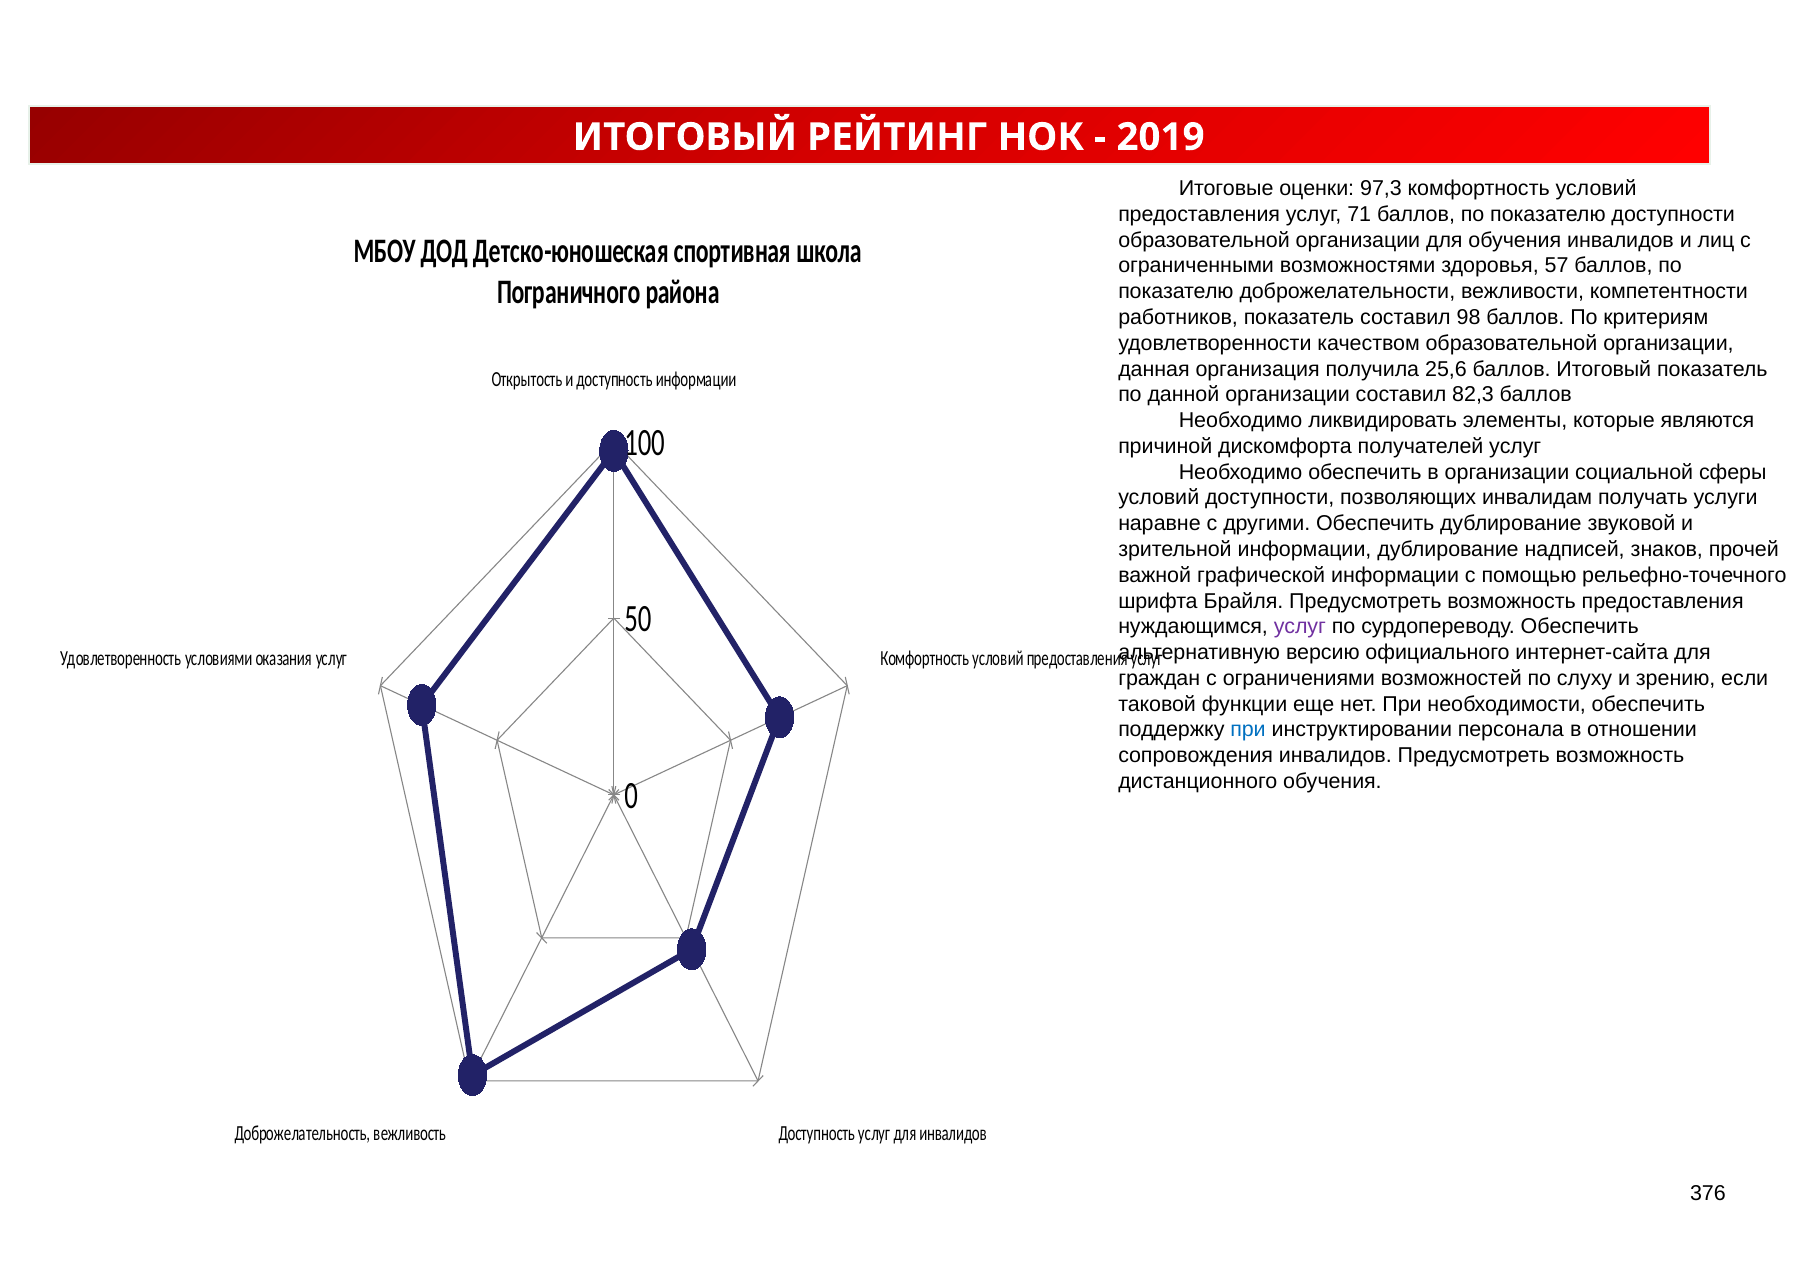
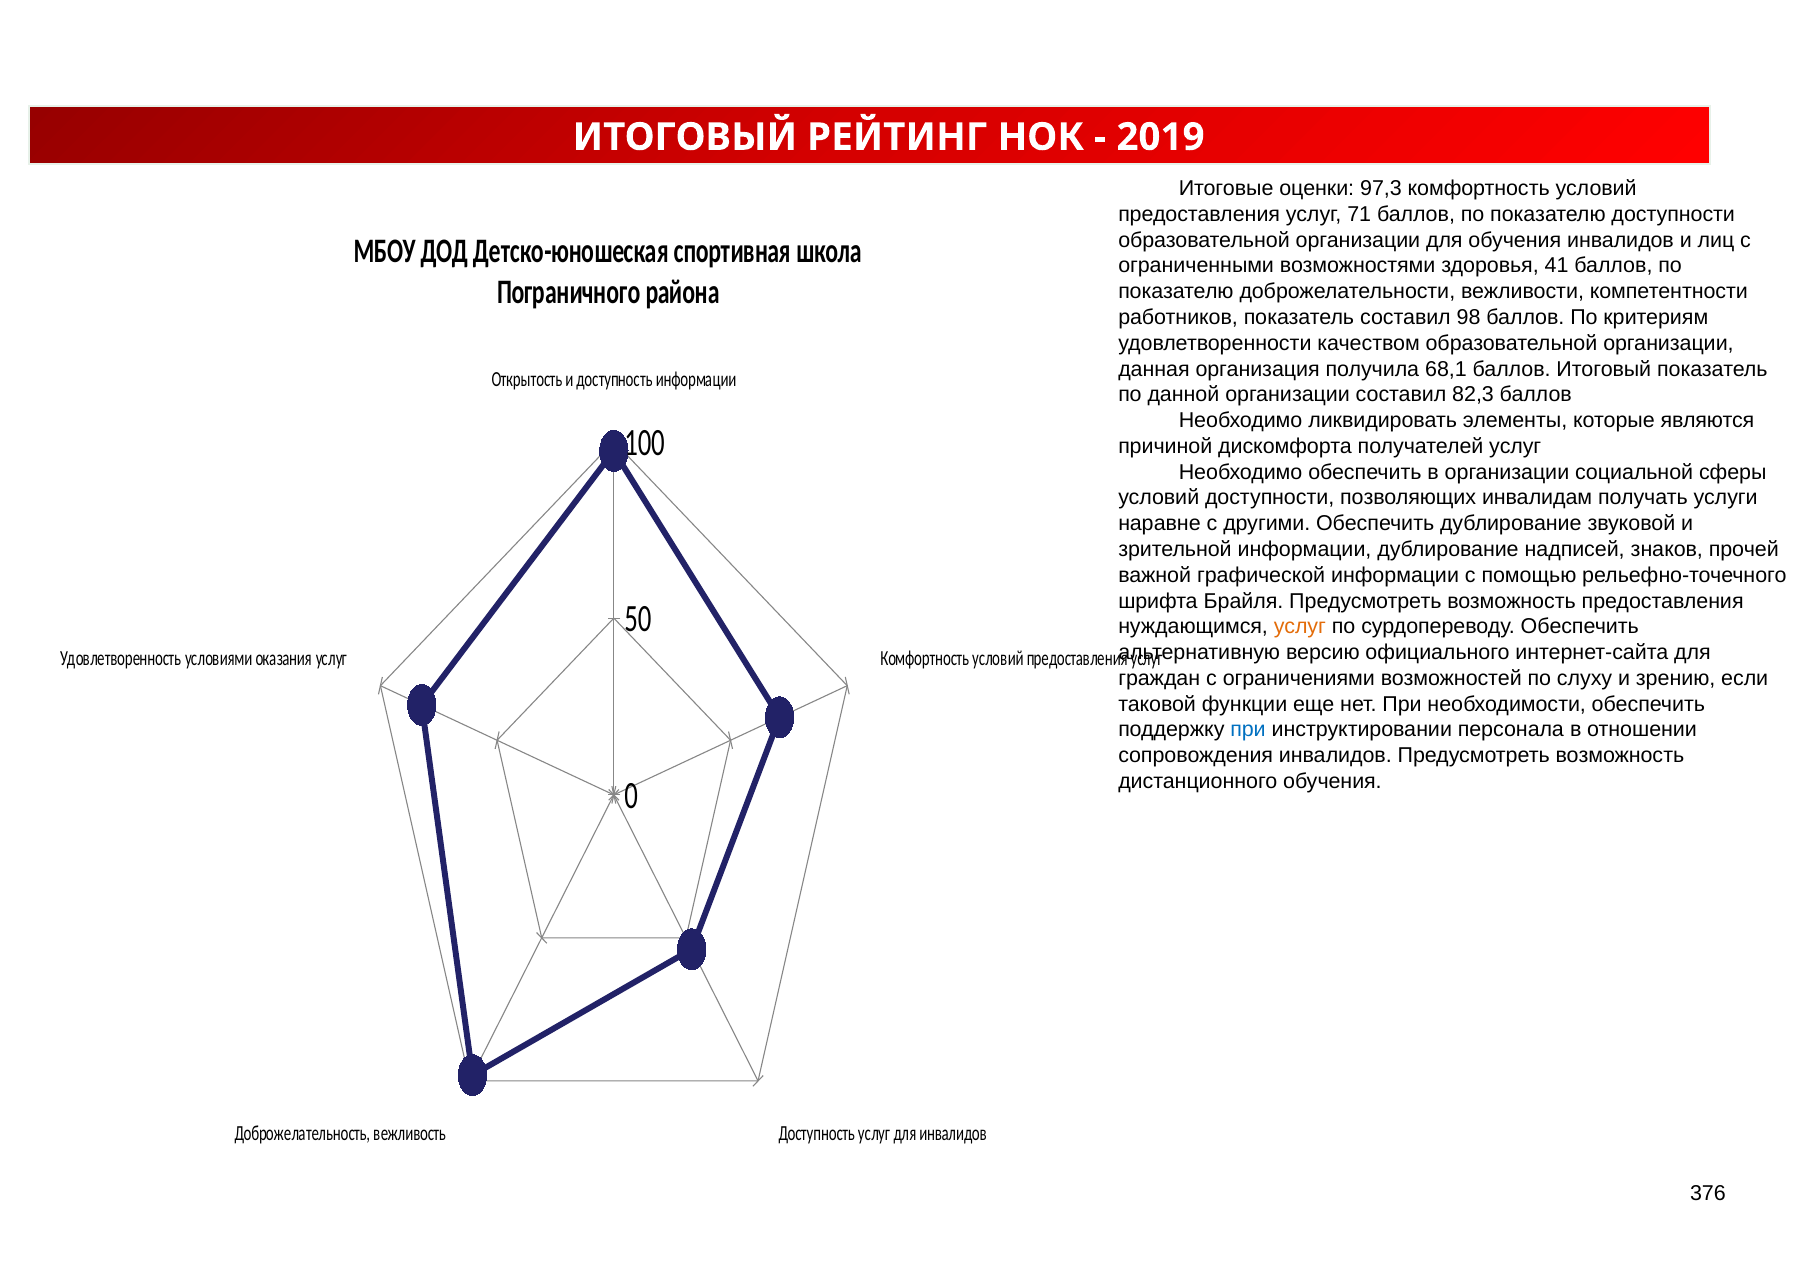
57: 57 -> 41 (1557, 266)
25,6: 25,6 -> 68,1 (1446, 369)
услуг colour: purple -> orange (1300, 627)
